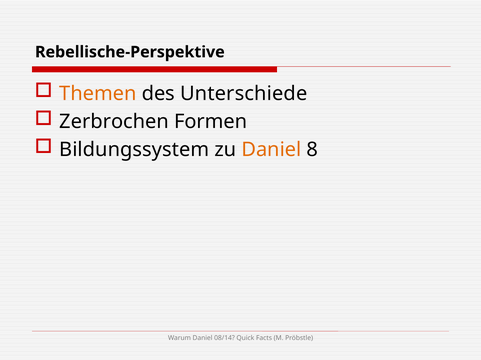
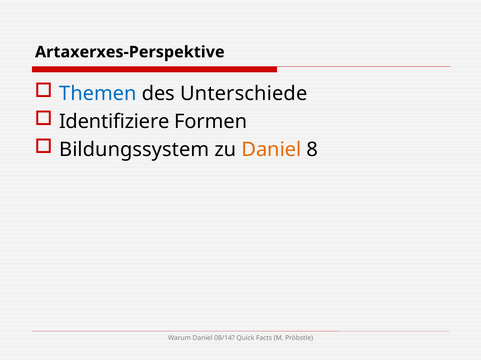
Rebellische-Perspektive: Rebellische-Perspektive -> Artaxerxes-Perspektive (130, 52)
Themen colour: orange -> blue (98, 94)
Zerbrochen: Zerbrochen -> Identifiziere (114, 122)
